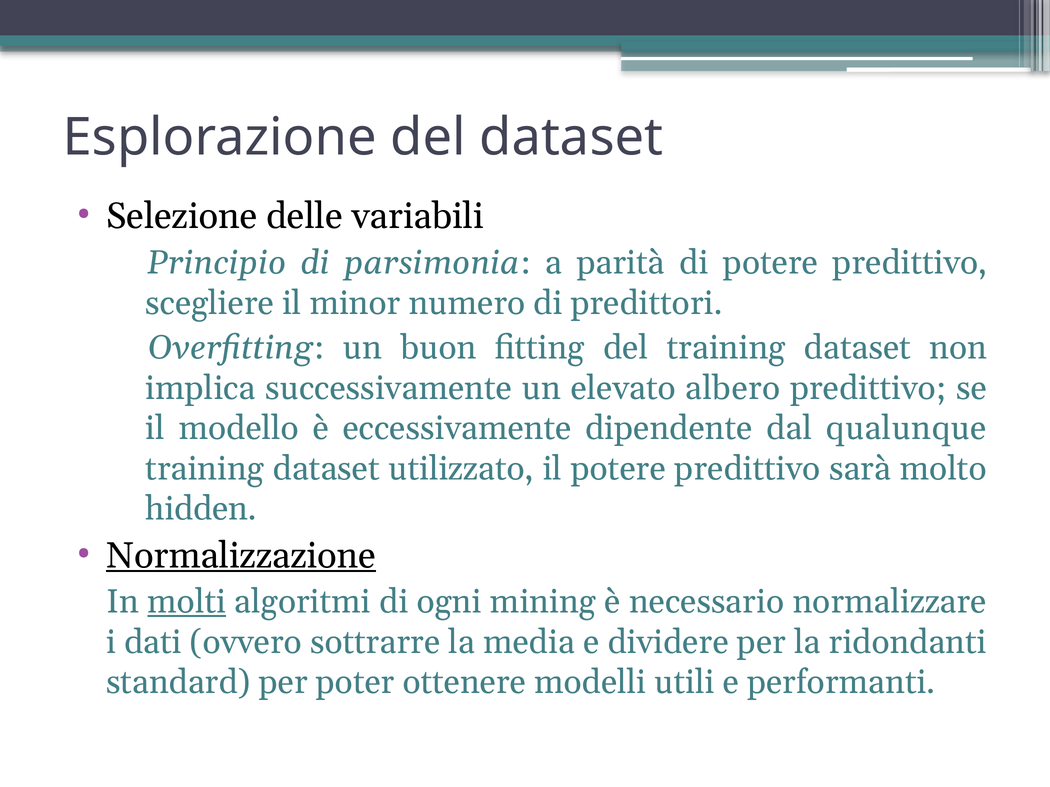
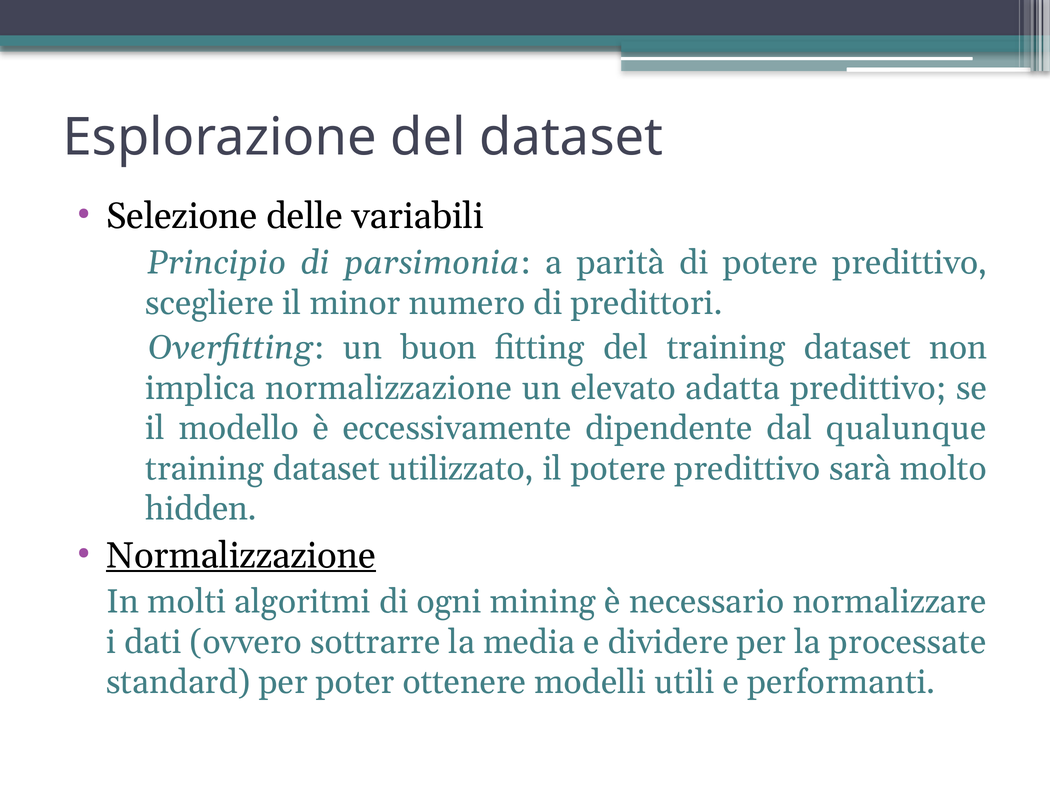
implica successivamente: successivamente -> normalizzazione (389, 388)
albero: albero -> adatta (733, 388)
molti underline: present -> none (187, 602)
ridondanti: ridondanti -> processate (908, 642)
